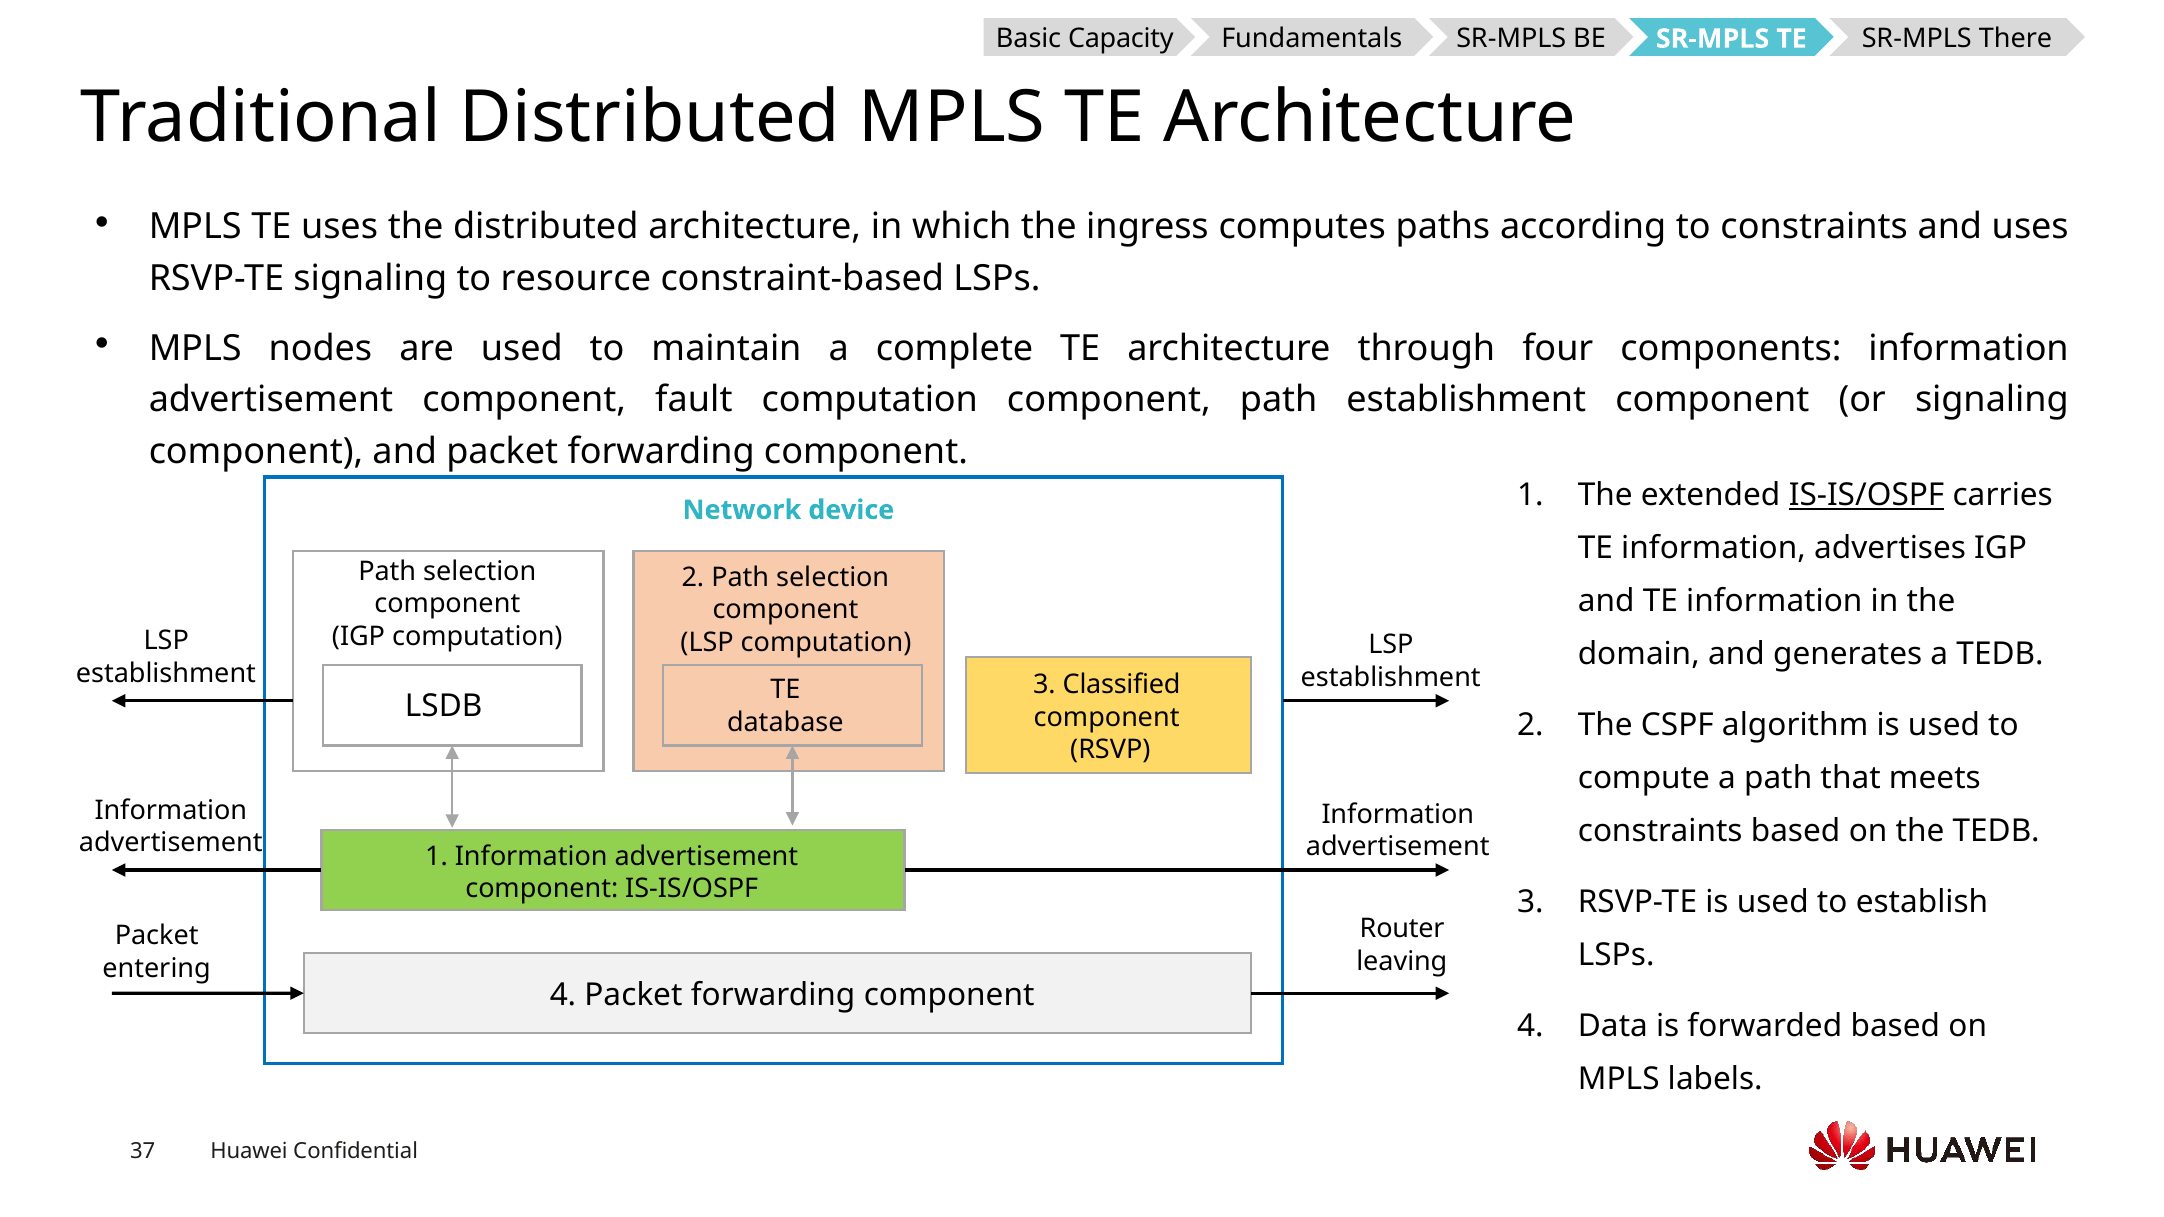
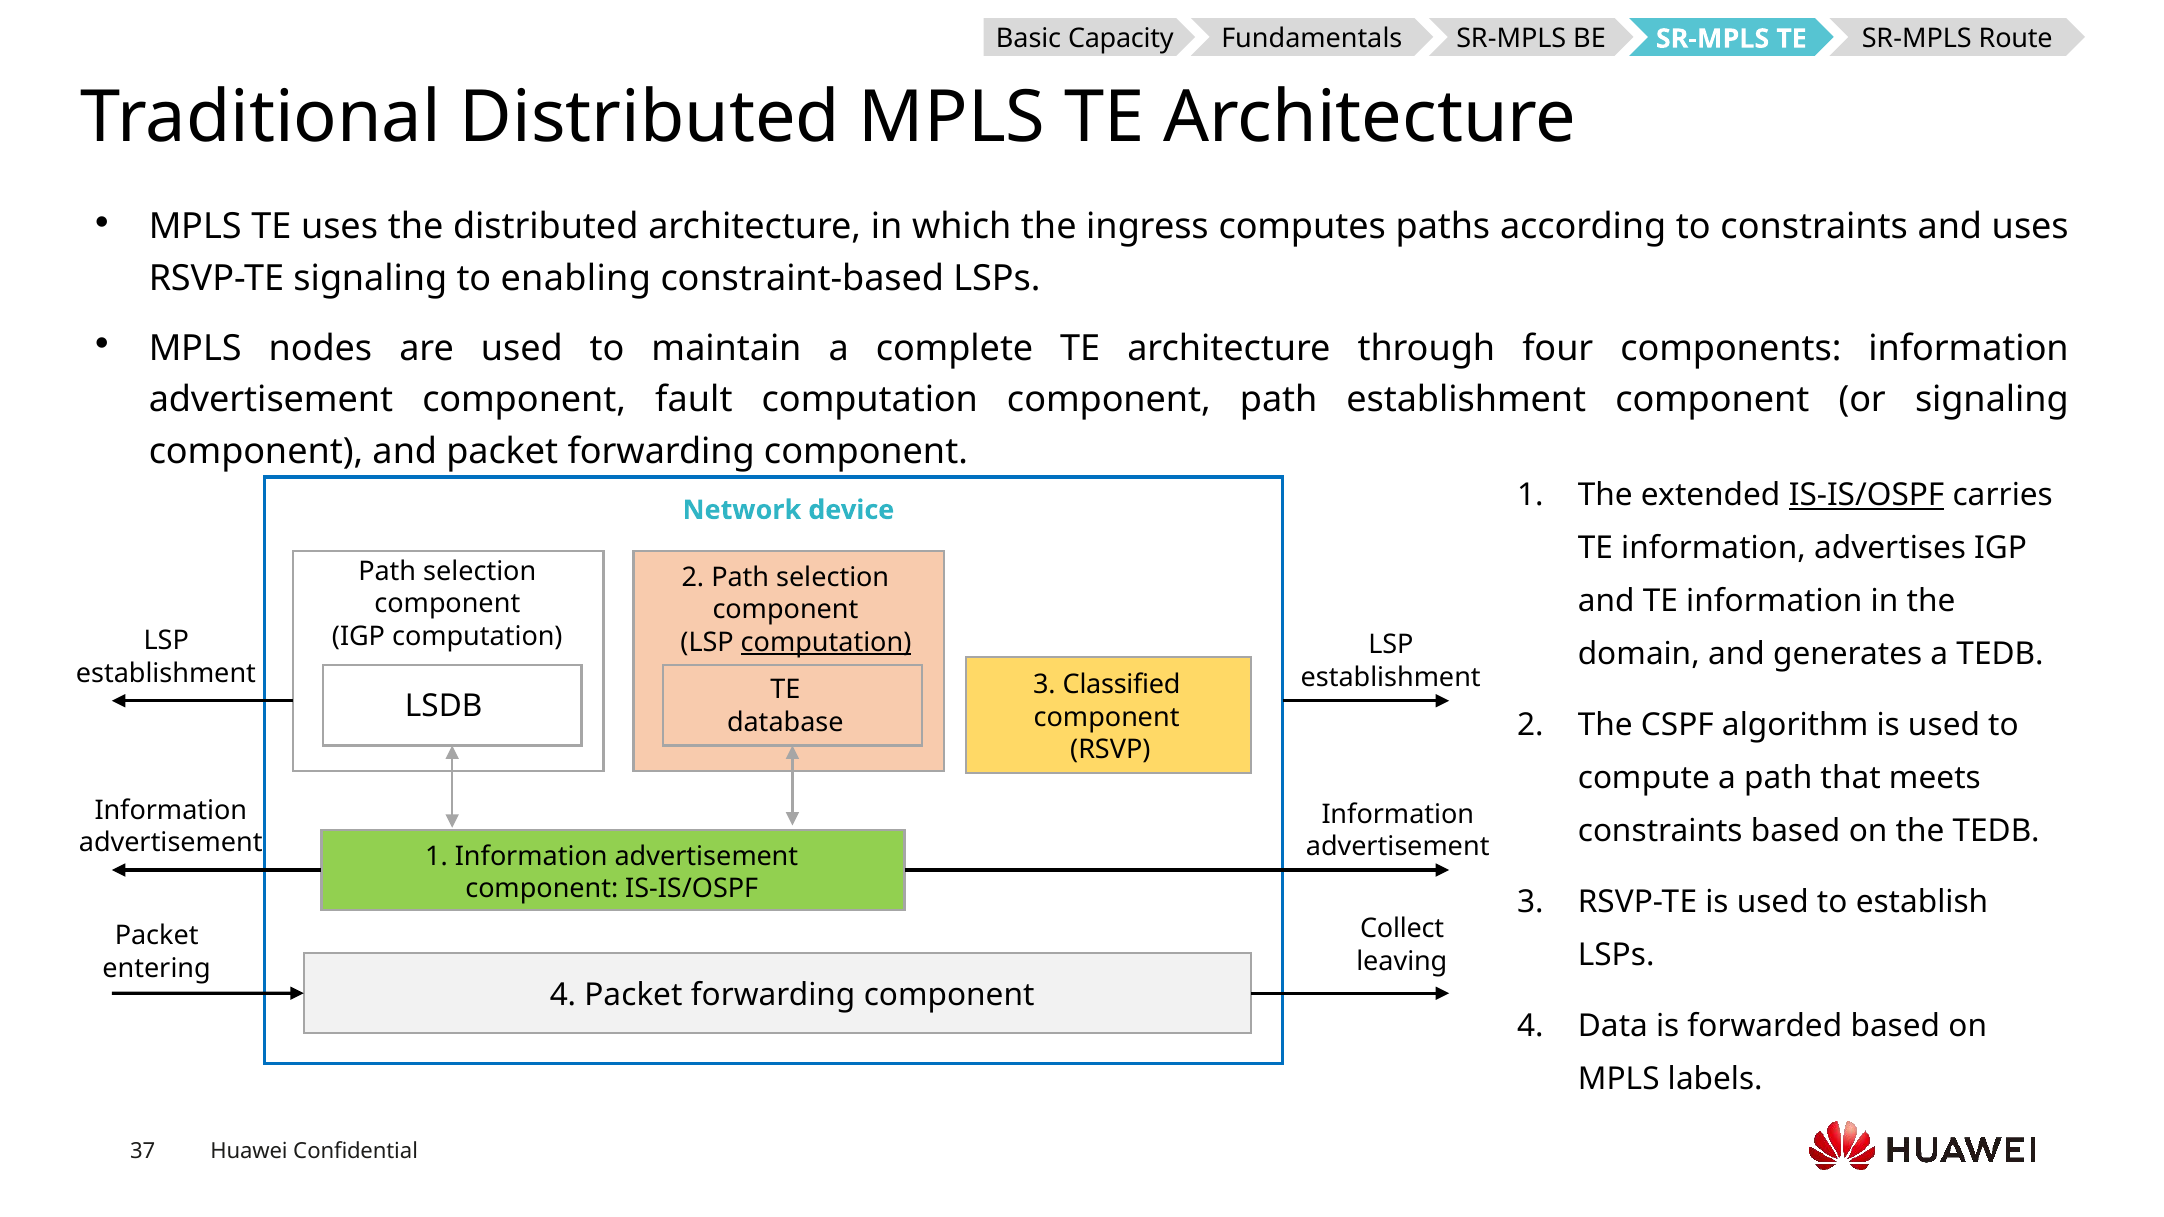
There: There -> Route (2016, 39)
resource: resource -> enabling (576, 279)
computation underline: none -> present (826, 642)
Router: Router -> Collect (1402, 929)
